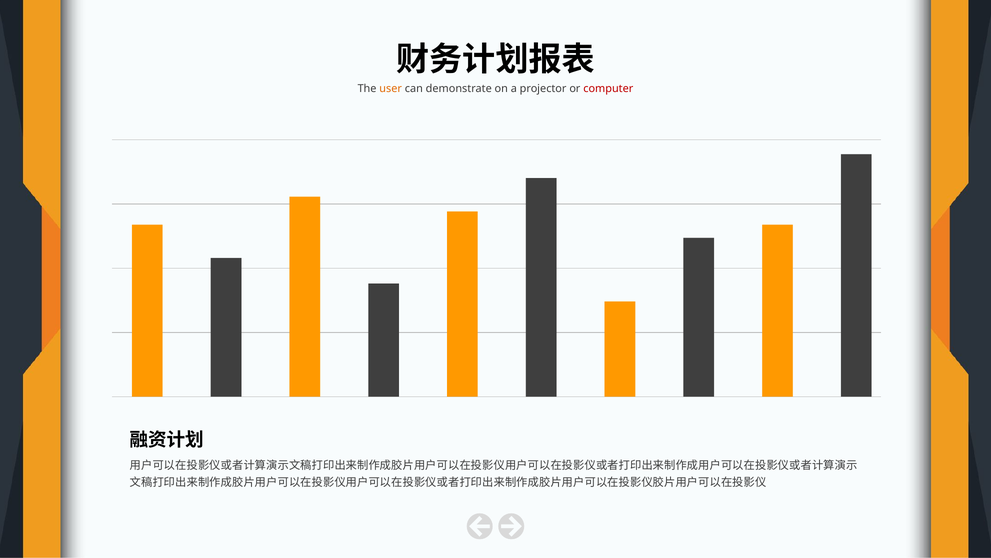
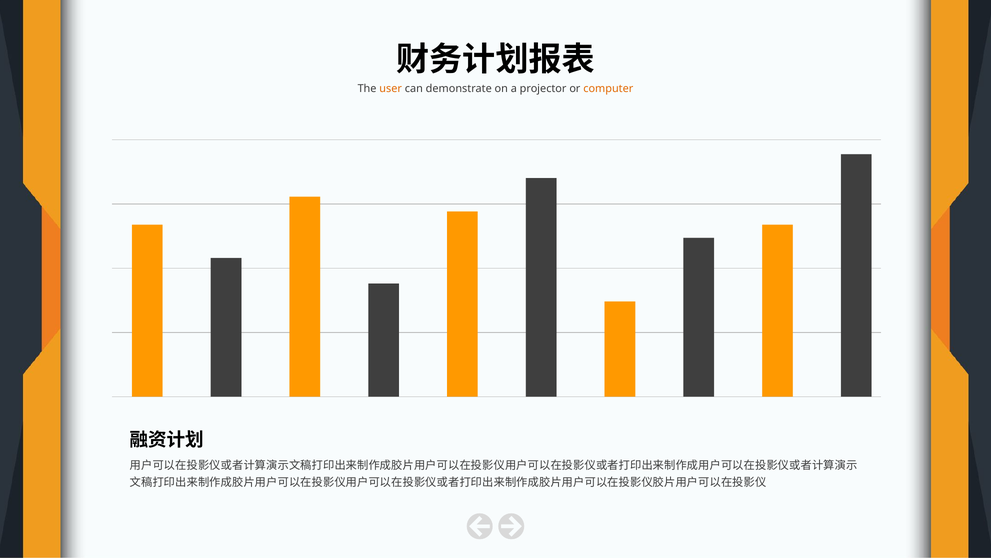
computer colour: red -> orange (608, 89)
